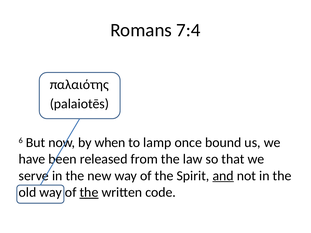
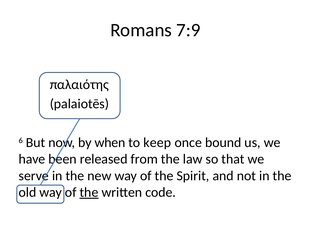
7:4: 7:4 -> 7:9 (188, 30)
lamp: lamp -> keep (157, 143)
and underline: present -> none (223, 176)
